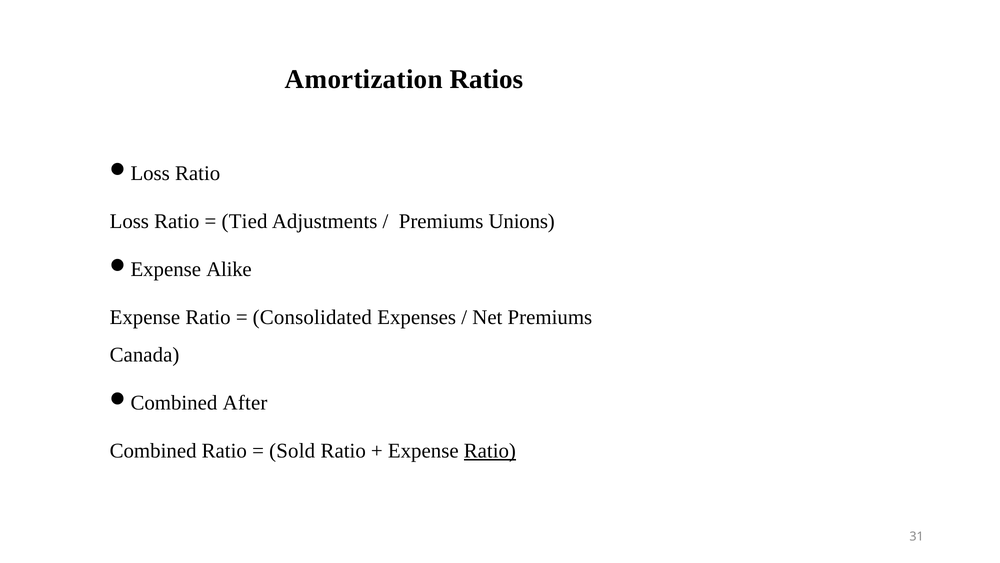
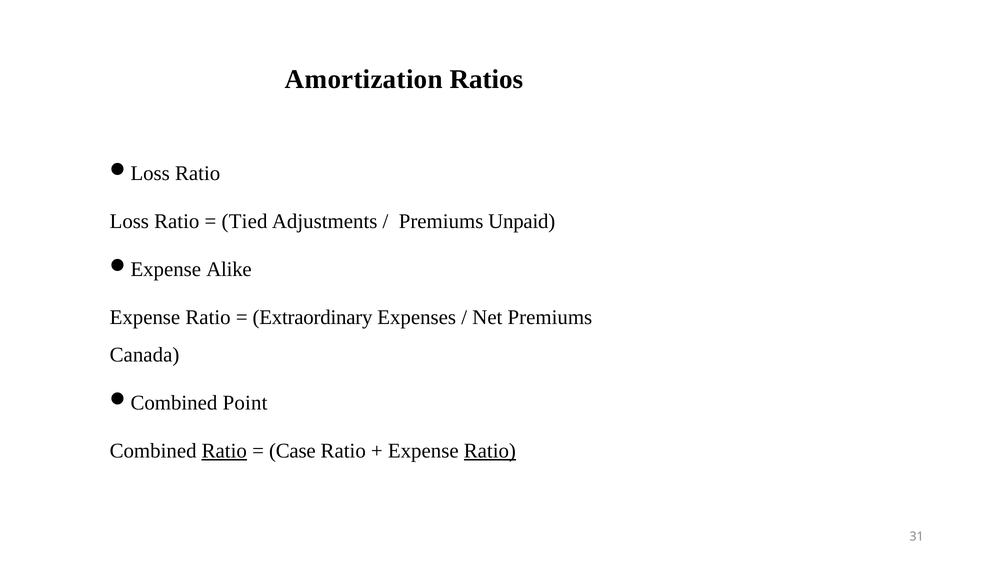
Unions: Unions -> Unpaid (522, 221)
Consolidated: Consolidated -> Extraordinary (313, 317)
After: After -> Point (245, 403)
Ratio underline: none -> present (224, 450)
Sold: Sold -> Case (292, 450)
